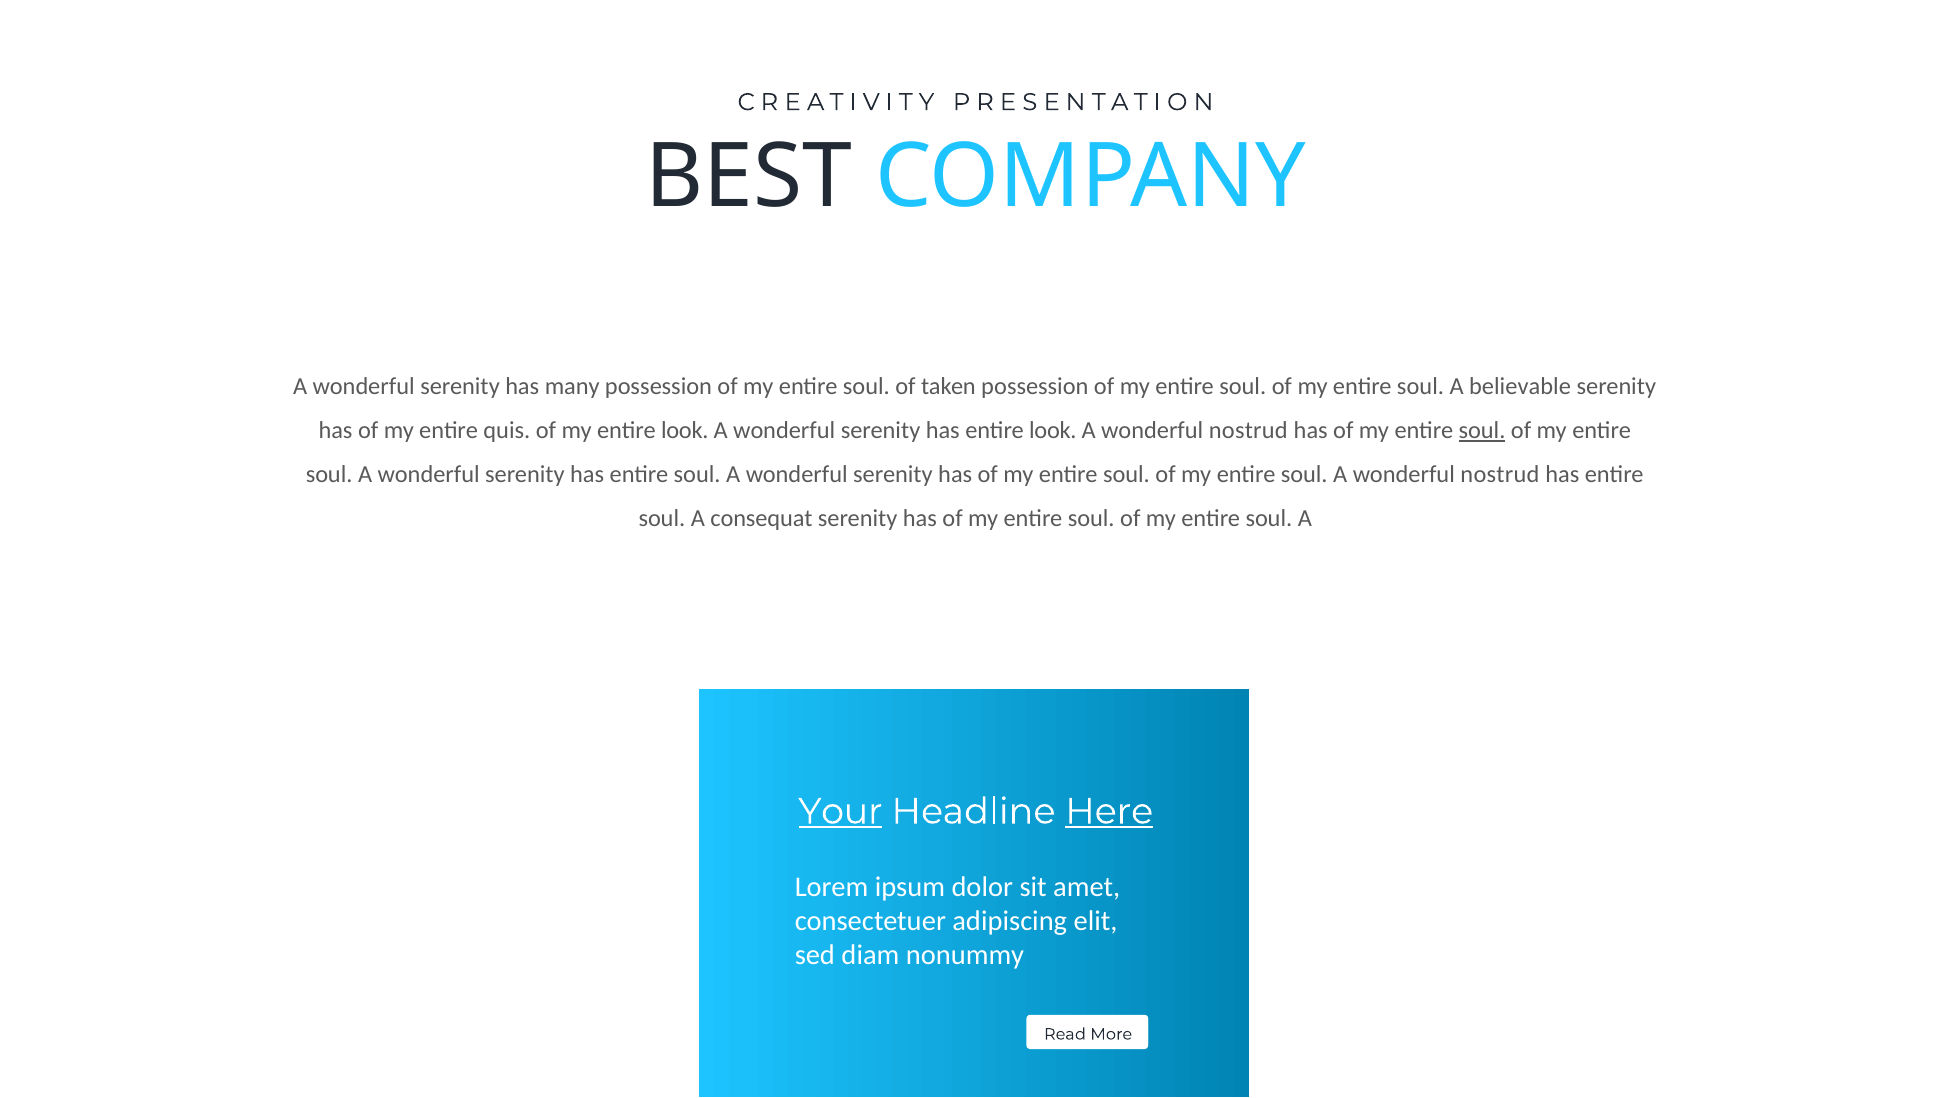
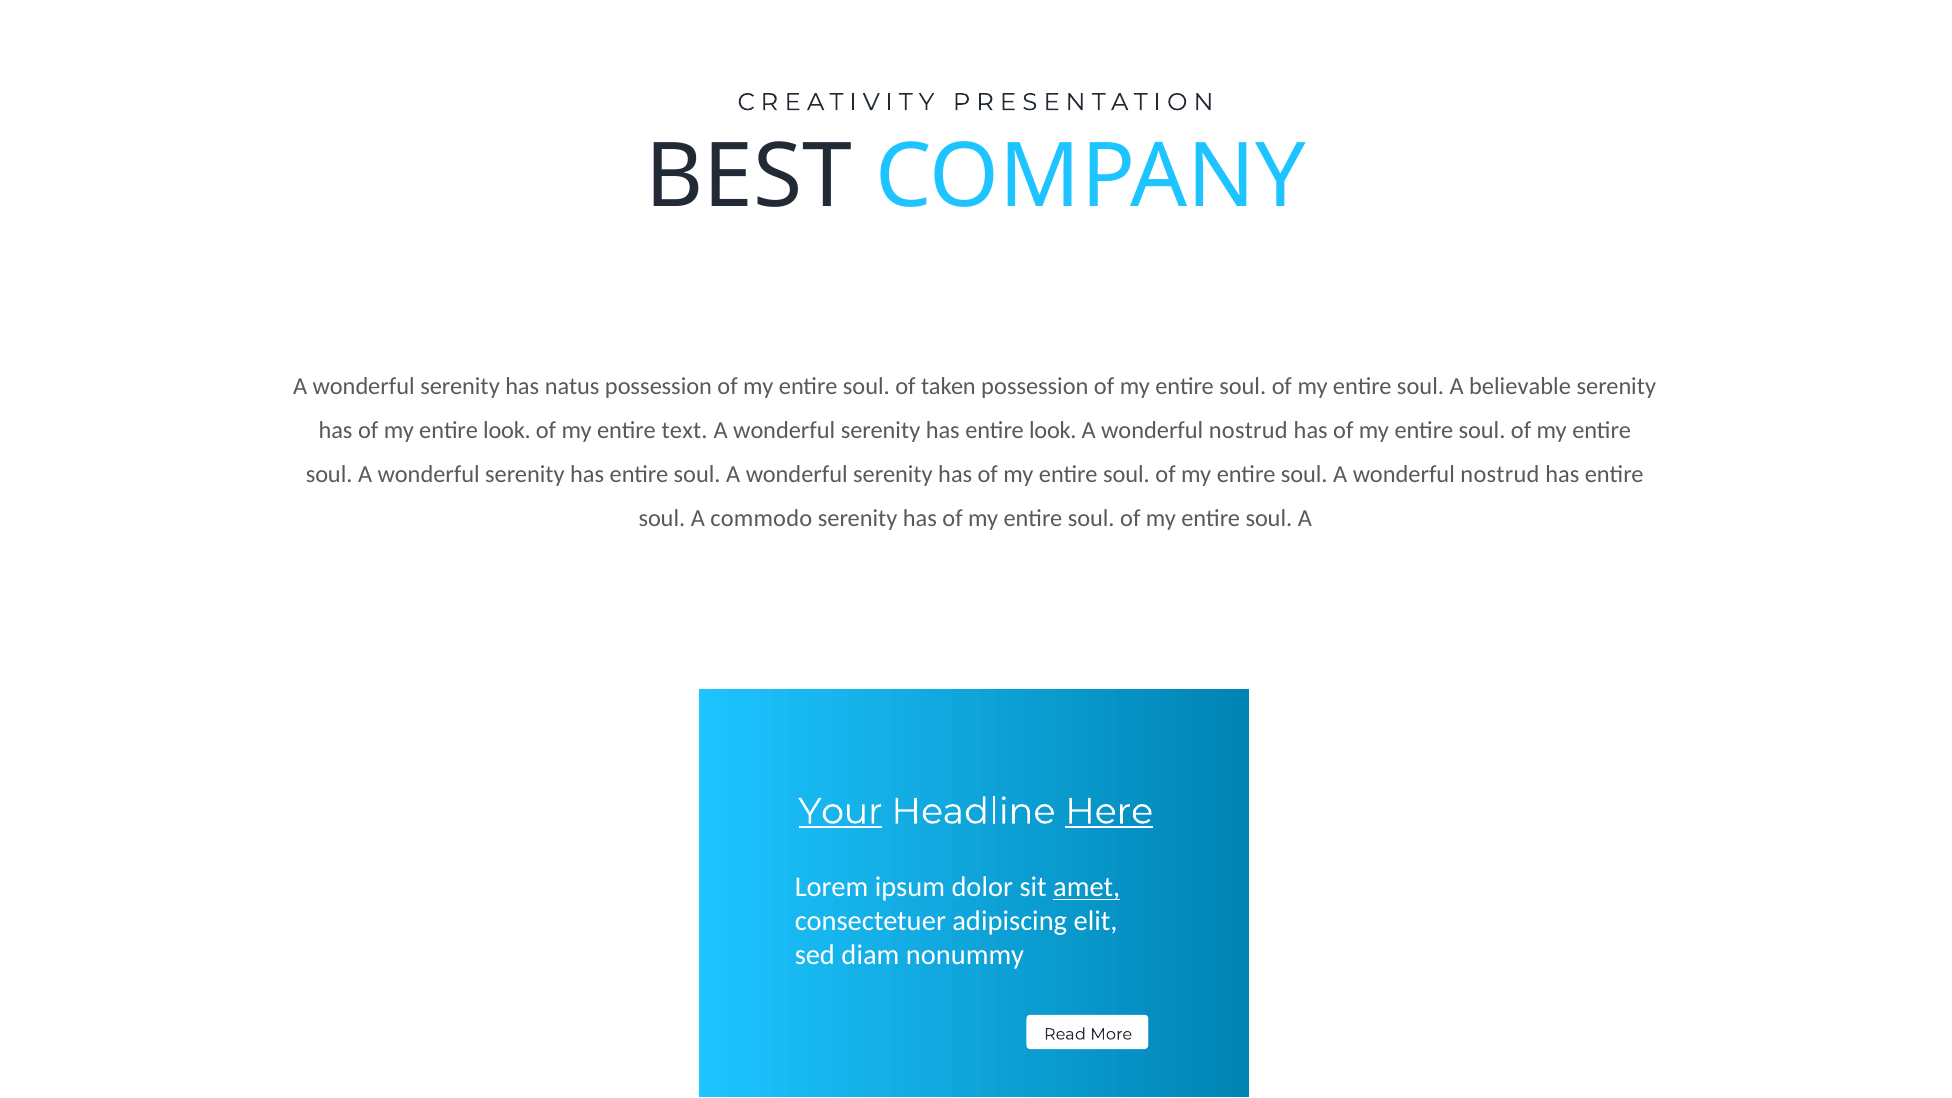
many: many -> natus (572, 387)
my entire quis: quis -> look (507, 431)
my entire look: look -> text (685, 431)
soul underline: present -> none (1482, 431)
consequat: consequat -> commodo (761, 518)
amet underline: none -> present (1087, 887)
